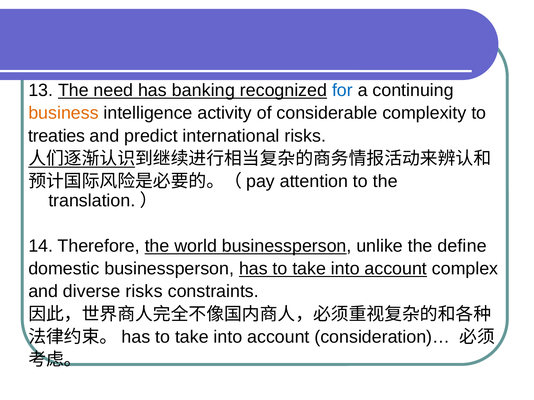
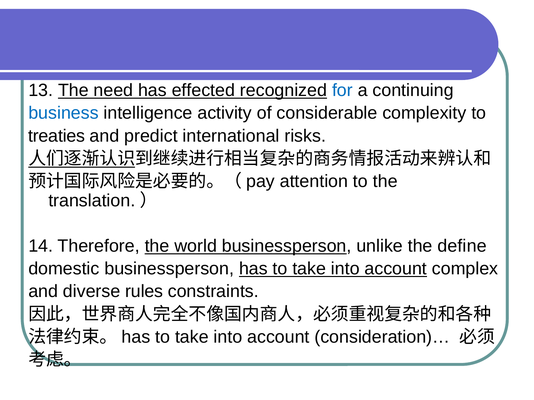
banking: banking -> effected (203, 90)
business colour: orange -> blue (63, 113)
diverse risks: risks -> rules (144, 292)
